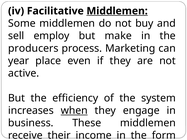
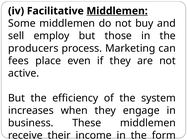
but make: make -> those (118, 36)
year: year -> fees (18, 61)
when underline: present -> none (74, 111)
